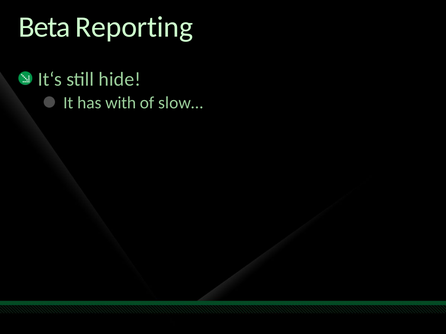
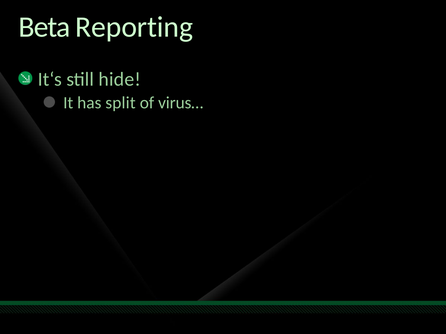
with: with -> split (121, 103)
slow…: slow… -> virus… (181, 103)
